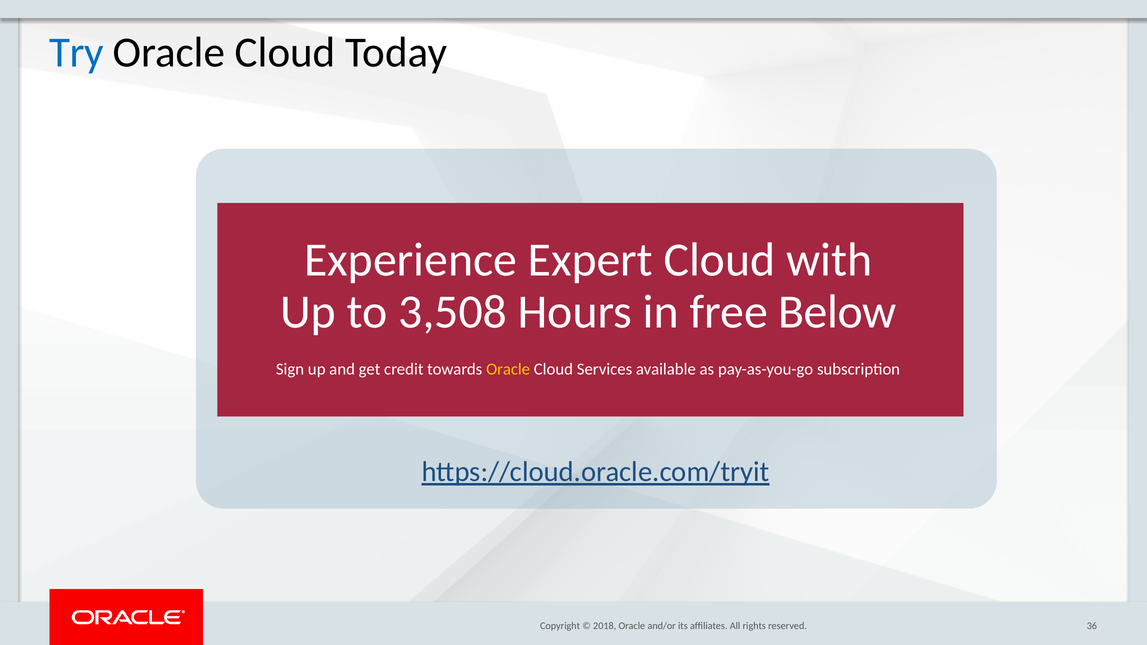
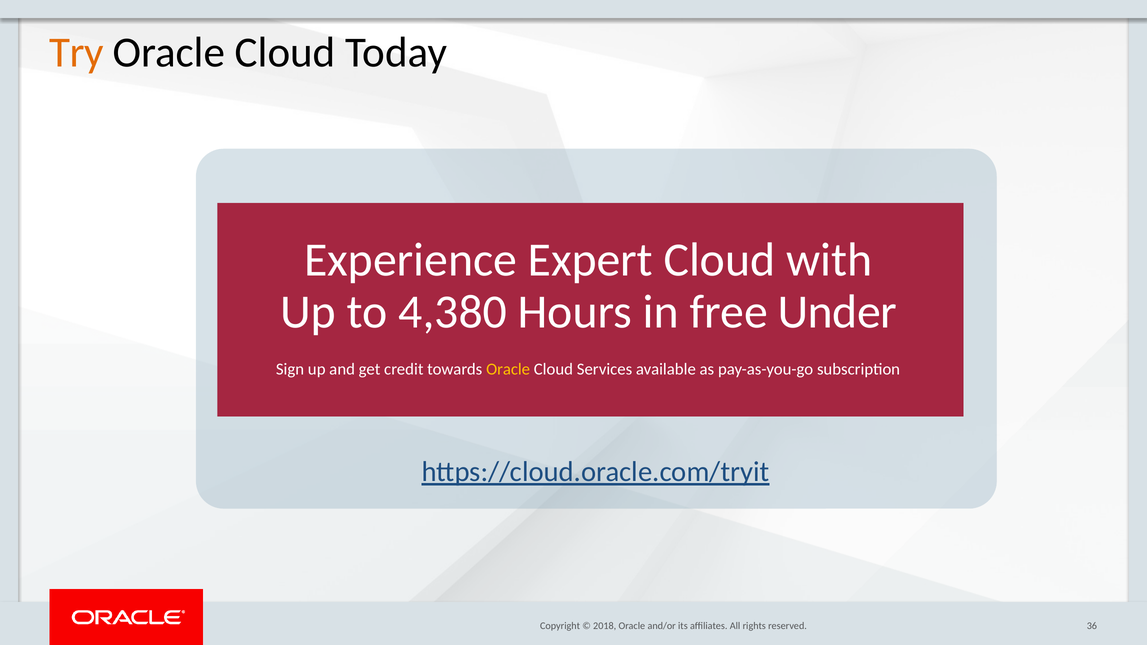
Try colour: blue -> orange (77, 53)
3,508: 3,508 -> 4,380 (453, 312)
Below: Below -> Under (837, 312)
